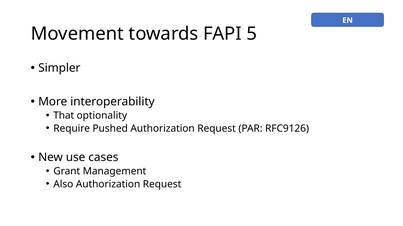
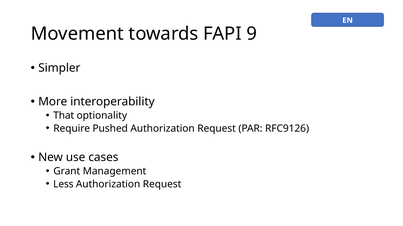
5: 5 -> 9 (252, 34)
Also: Also -> Less (63, 185)
